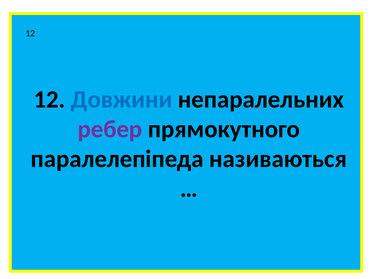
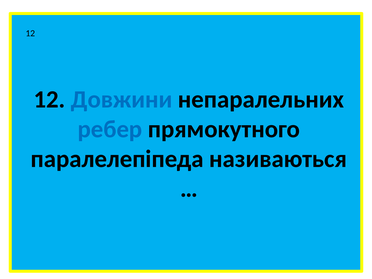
ребер colour: purple -> blue (110, 129)
